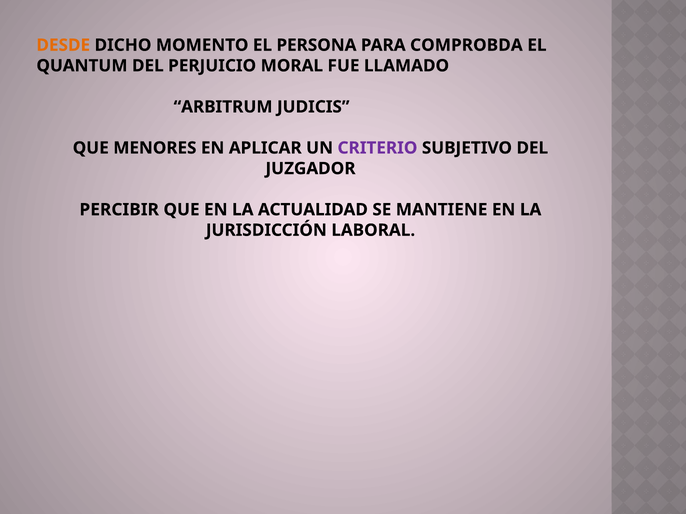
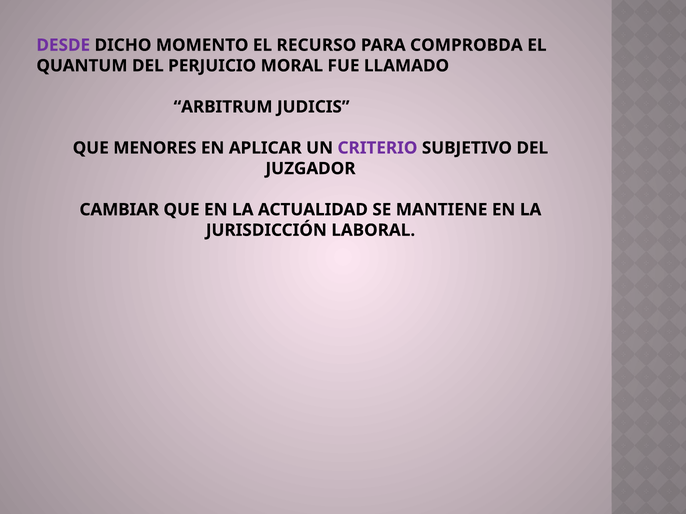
DESDE colour: orange -> purple (63, 45)
PERSONA: PERSONA -> RECURSO (316, 45)
PERCIBIR: PERCIBIR -> CAMBIAR (119, 210)
